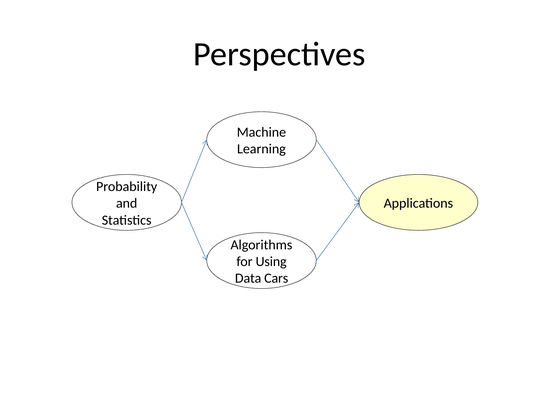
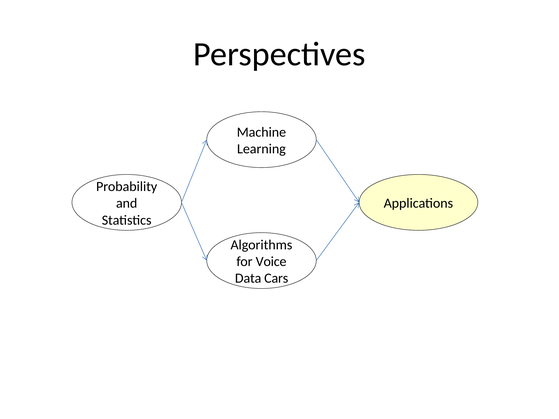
Using: Using -> Voice (271, 262)
